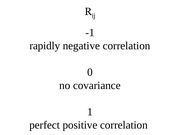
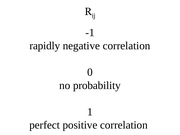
covariance: covariance -> probability (97, 85)
